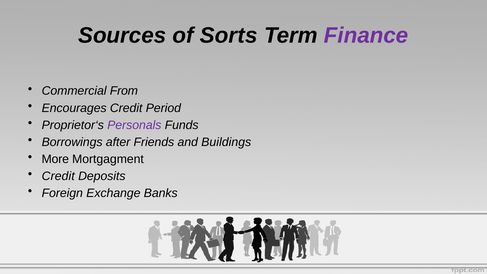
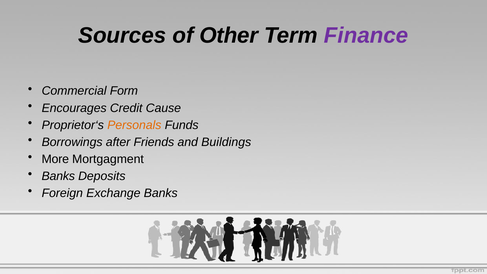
Sorts: Sorts -> Other (229, 35)
From: From -> Form (124, 91)
Period: Period -> Cause (163, 108)
Personals colour: purple -> orange (134, 125)
Credit: Credit -> Banks (58, 176)
